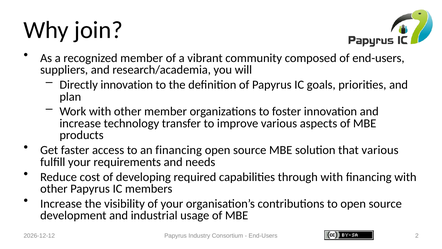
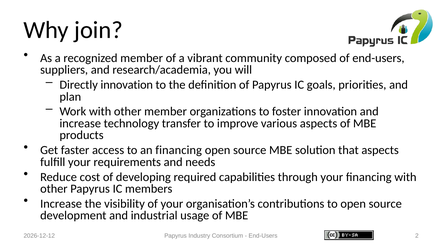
that various: various -> aspects (380, 150)
through with: with -> your (332, 177)
